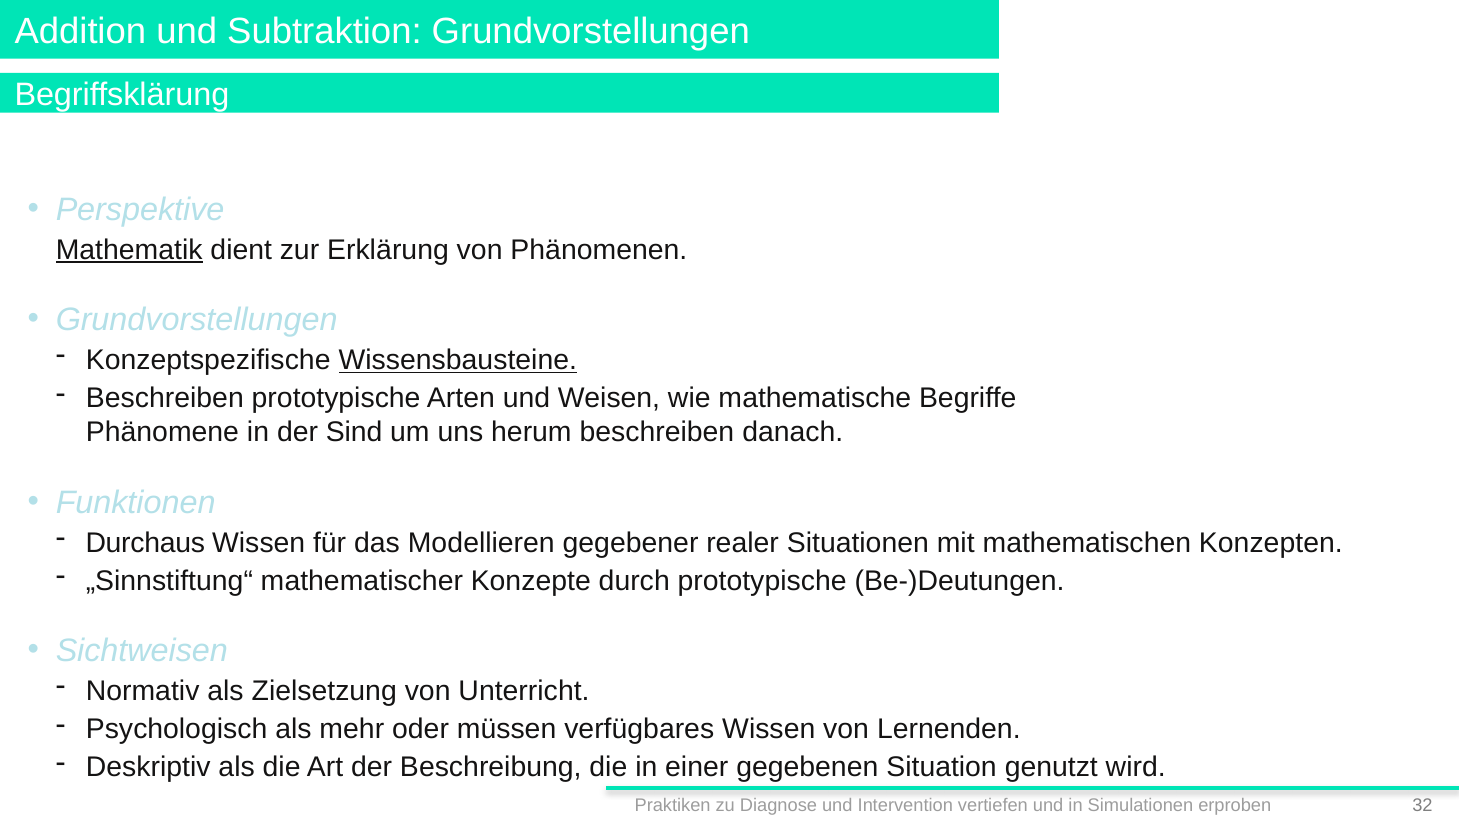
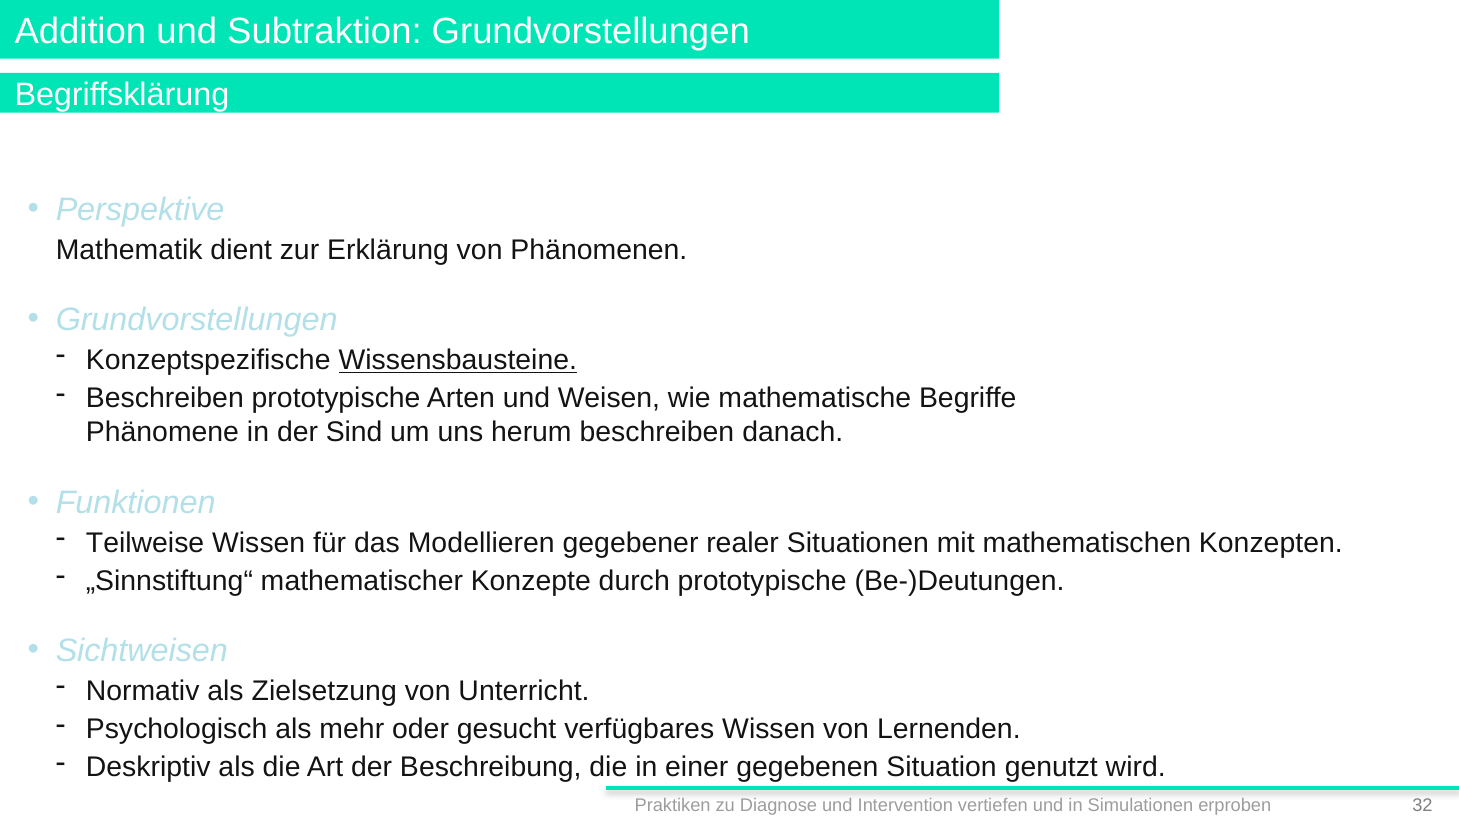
Mathematik underline: present -> none (129, 250)
Durchaus: Durchaus -> Teilweise (145, 543)
müssen: müssen -> gesucht (507, 729)
